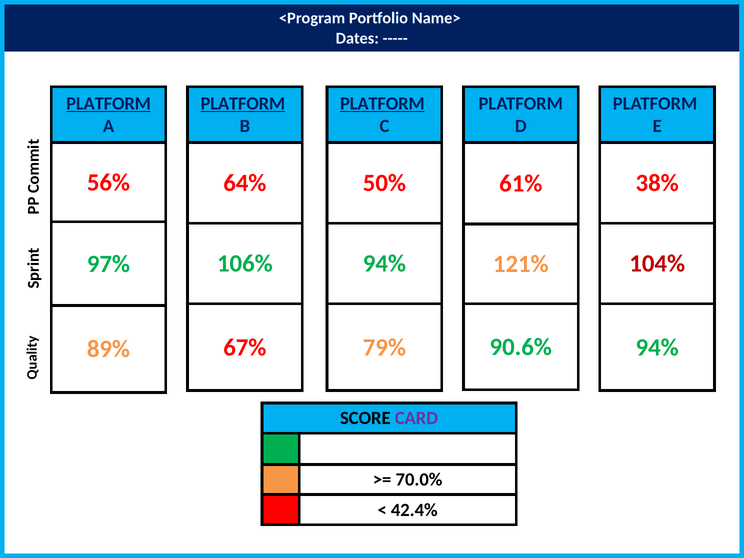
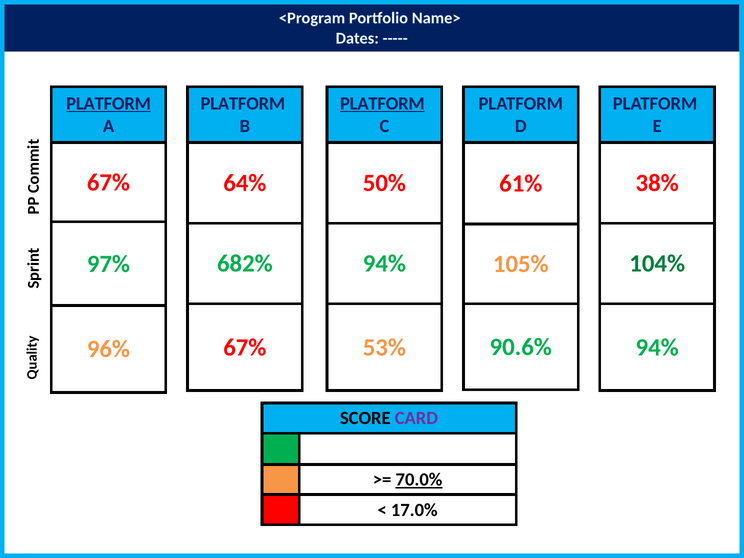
PLATFORM underline: present -> none (243, 104)
56%: 56% -> 67% (108, 182)
106%: 106% -> 682% (245, 264)
104% colour: red -> green (657, 264)
121%: 121% -> 105% (521, 264)
79%: 79% -> 53% (384, 347)
89%: 89% -> 96% (108, 349)
70.0% underline: none -> present (419, 480)
42.4%: 42.4% -> 17.0% (414, 510)
